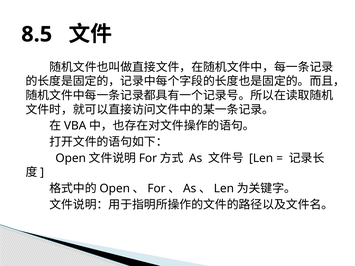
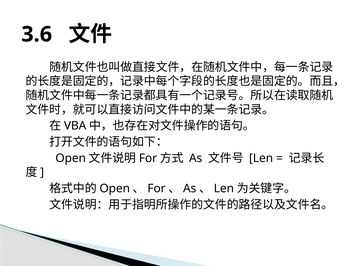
8.5: 8.5 -> 3.6 (37, 34)
